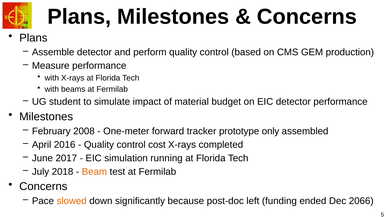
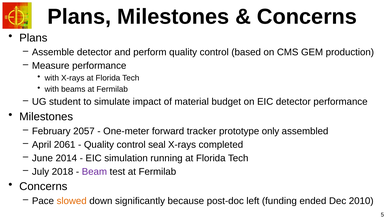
2008: 2008 -> 2057 (84, 131)
2016: 2016 -> 2061 (65, 145)
cost: cost -> seal (157, 145)
2017: 2017 -> 2014 (66, 158)
Beam colour: orange -> purple (94, 172)
2066: 2066 -> 2010 (361, 201)
